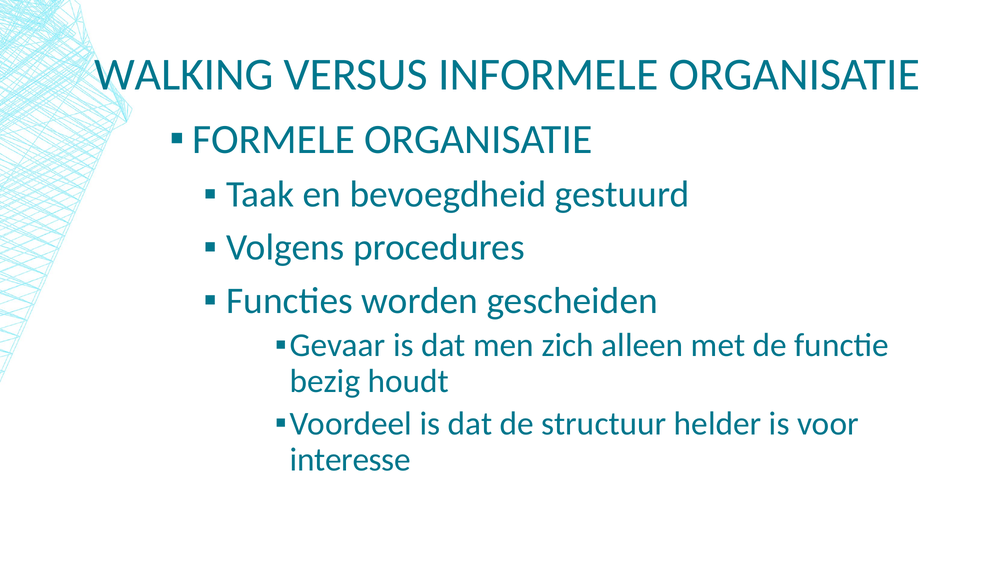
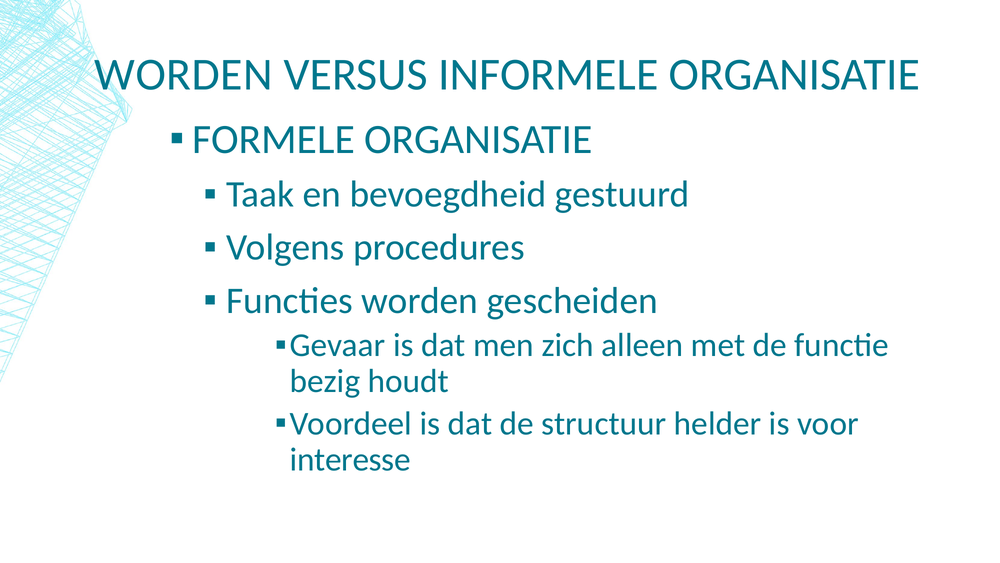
WALKING: WALKING -> WORDEN (184, 74)
